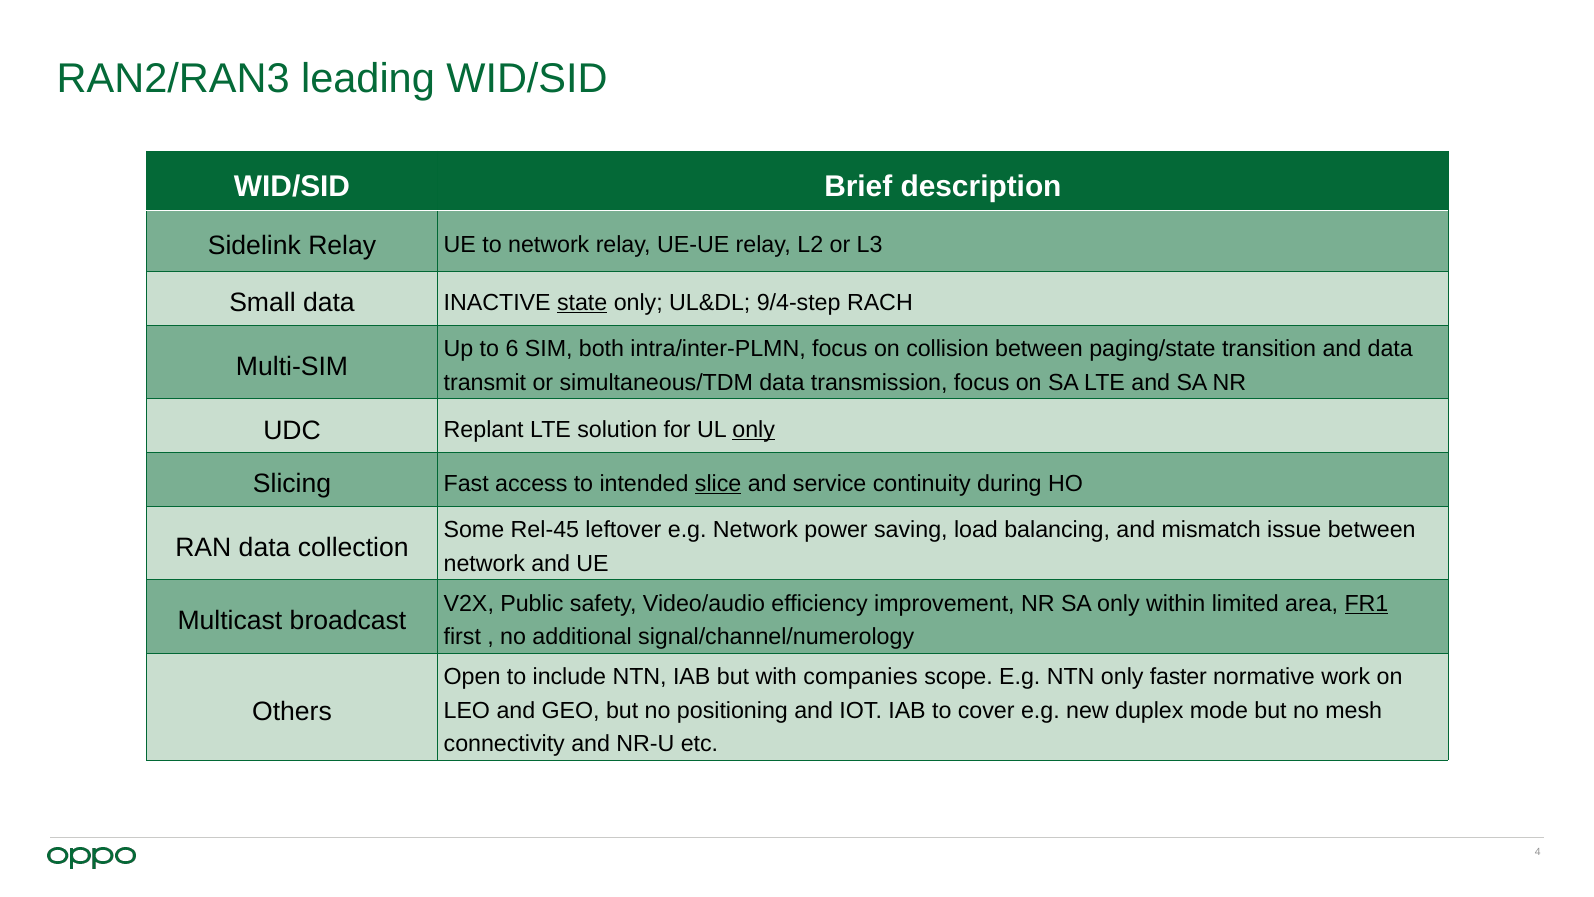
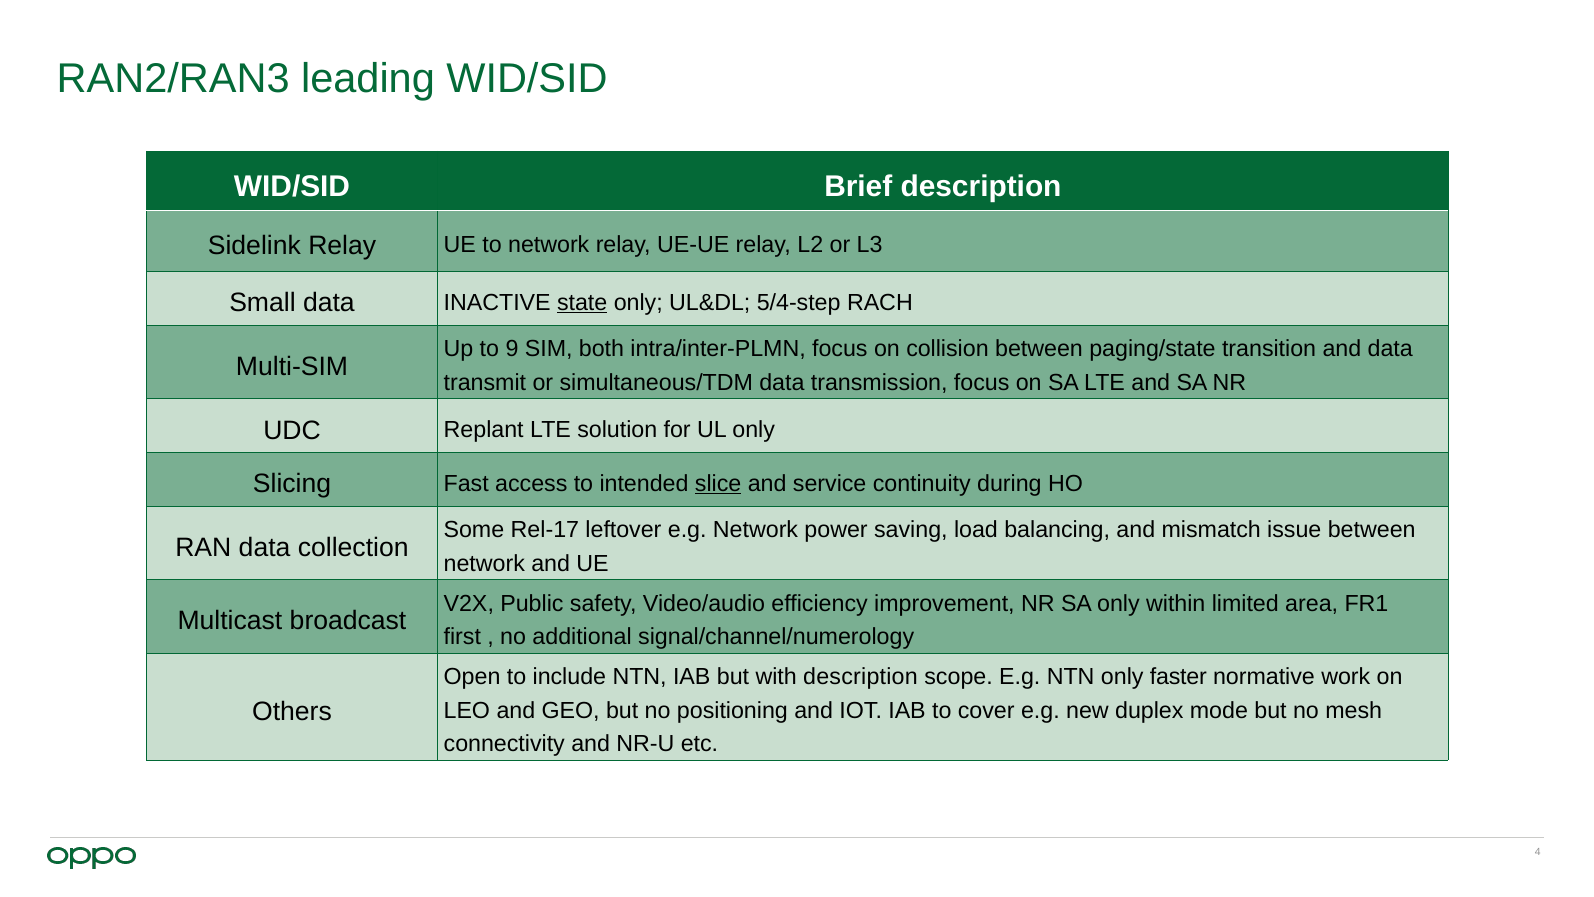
9/4-step: 9/4-step -> 5/4-step (799, 302)
6: 6 -> 9 (512, 349)
only underline: present -> none (754, 429)
Rel-45: Rel-45 -> Rel-17 (545, 530)
FR1 underline: present -> none (1366, 603)
with companies: companies -> description (860, 677)
